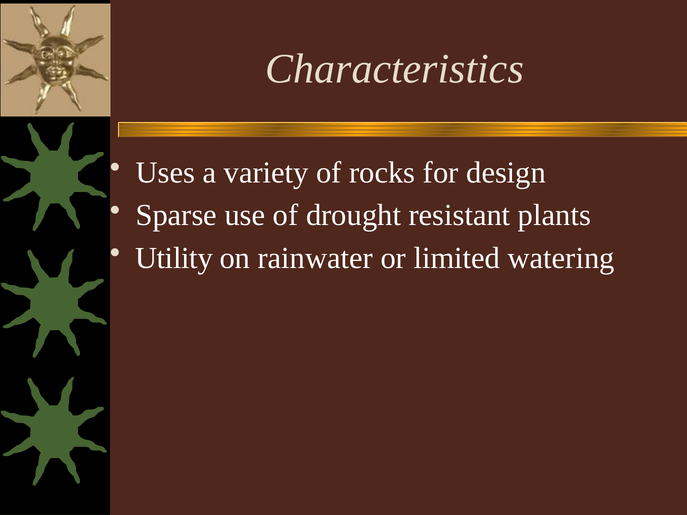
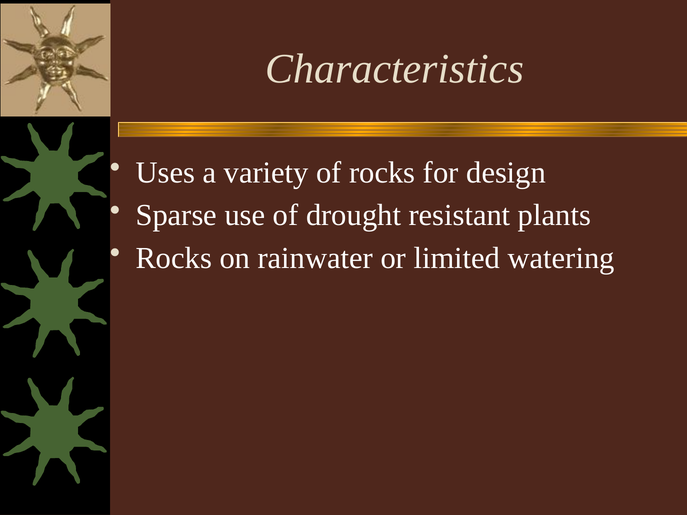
Utility: Utility -> Rocks (174, 258)
